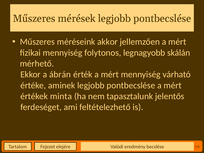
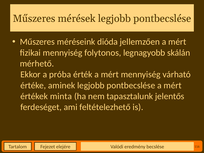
akkor: akkor -> dióda (108, 42)
ábrán: ábrán -> próba (60, 74)
